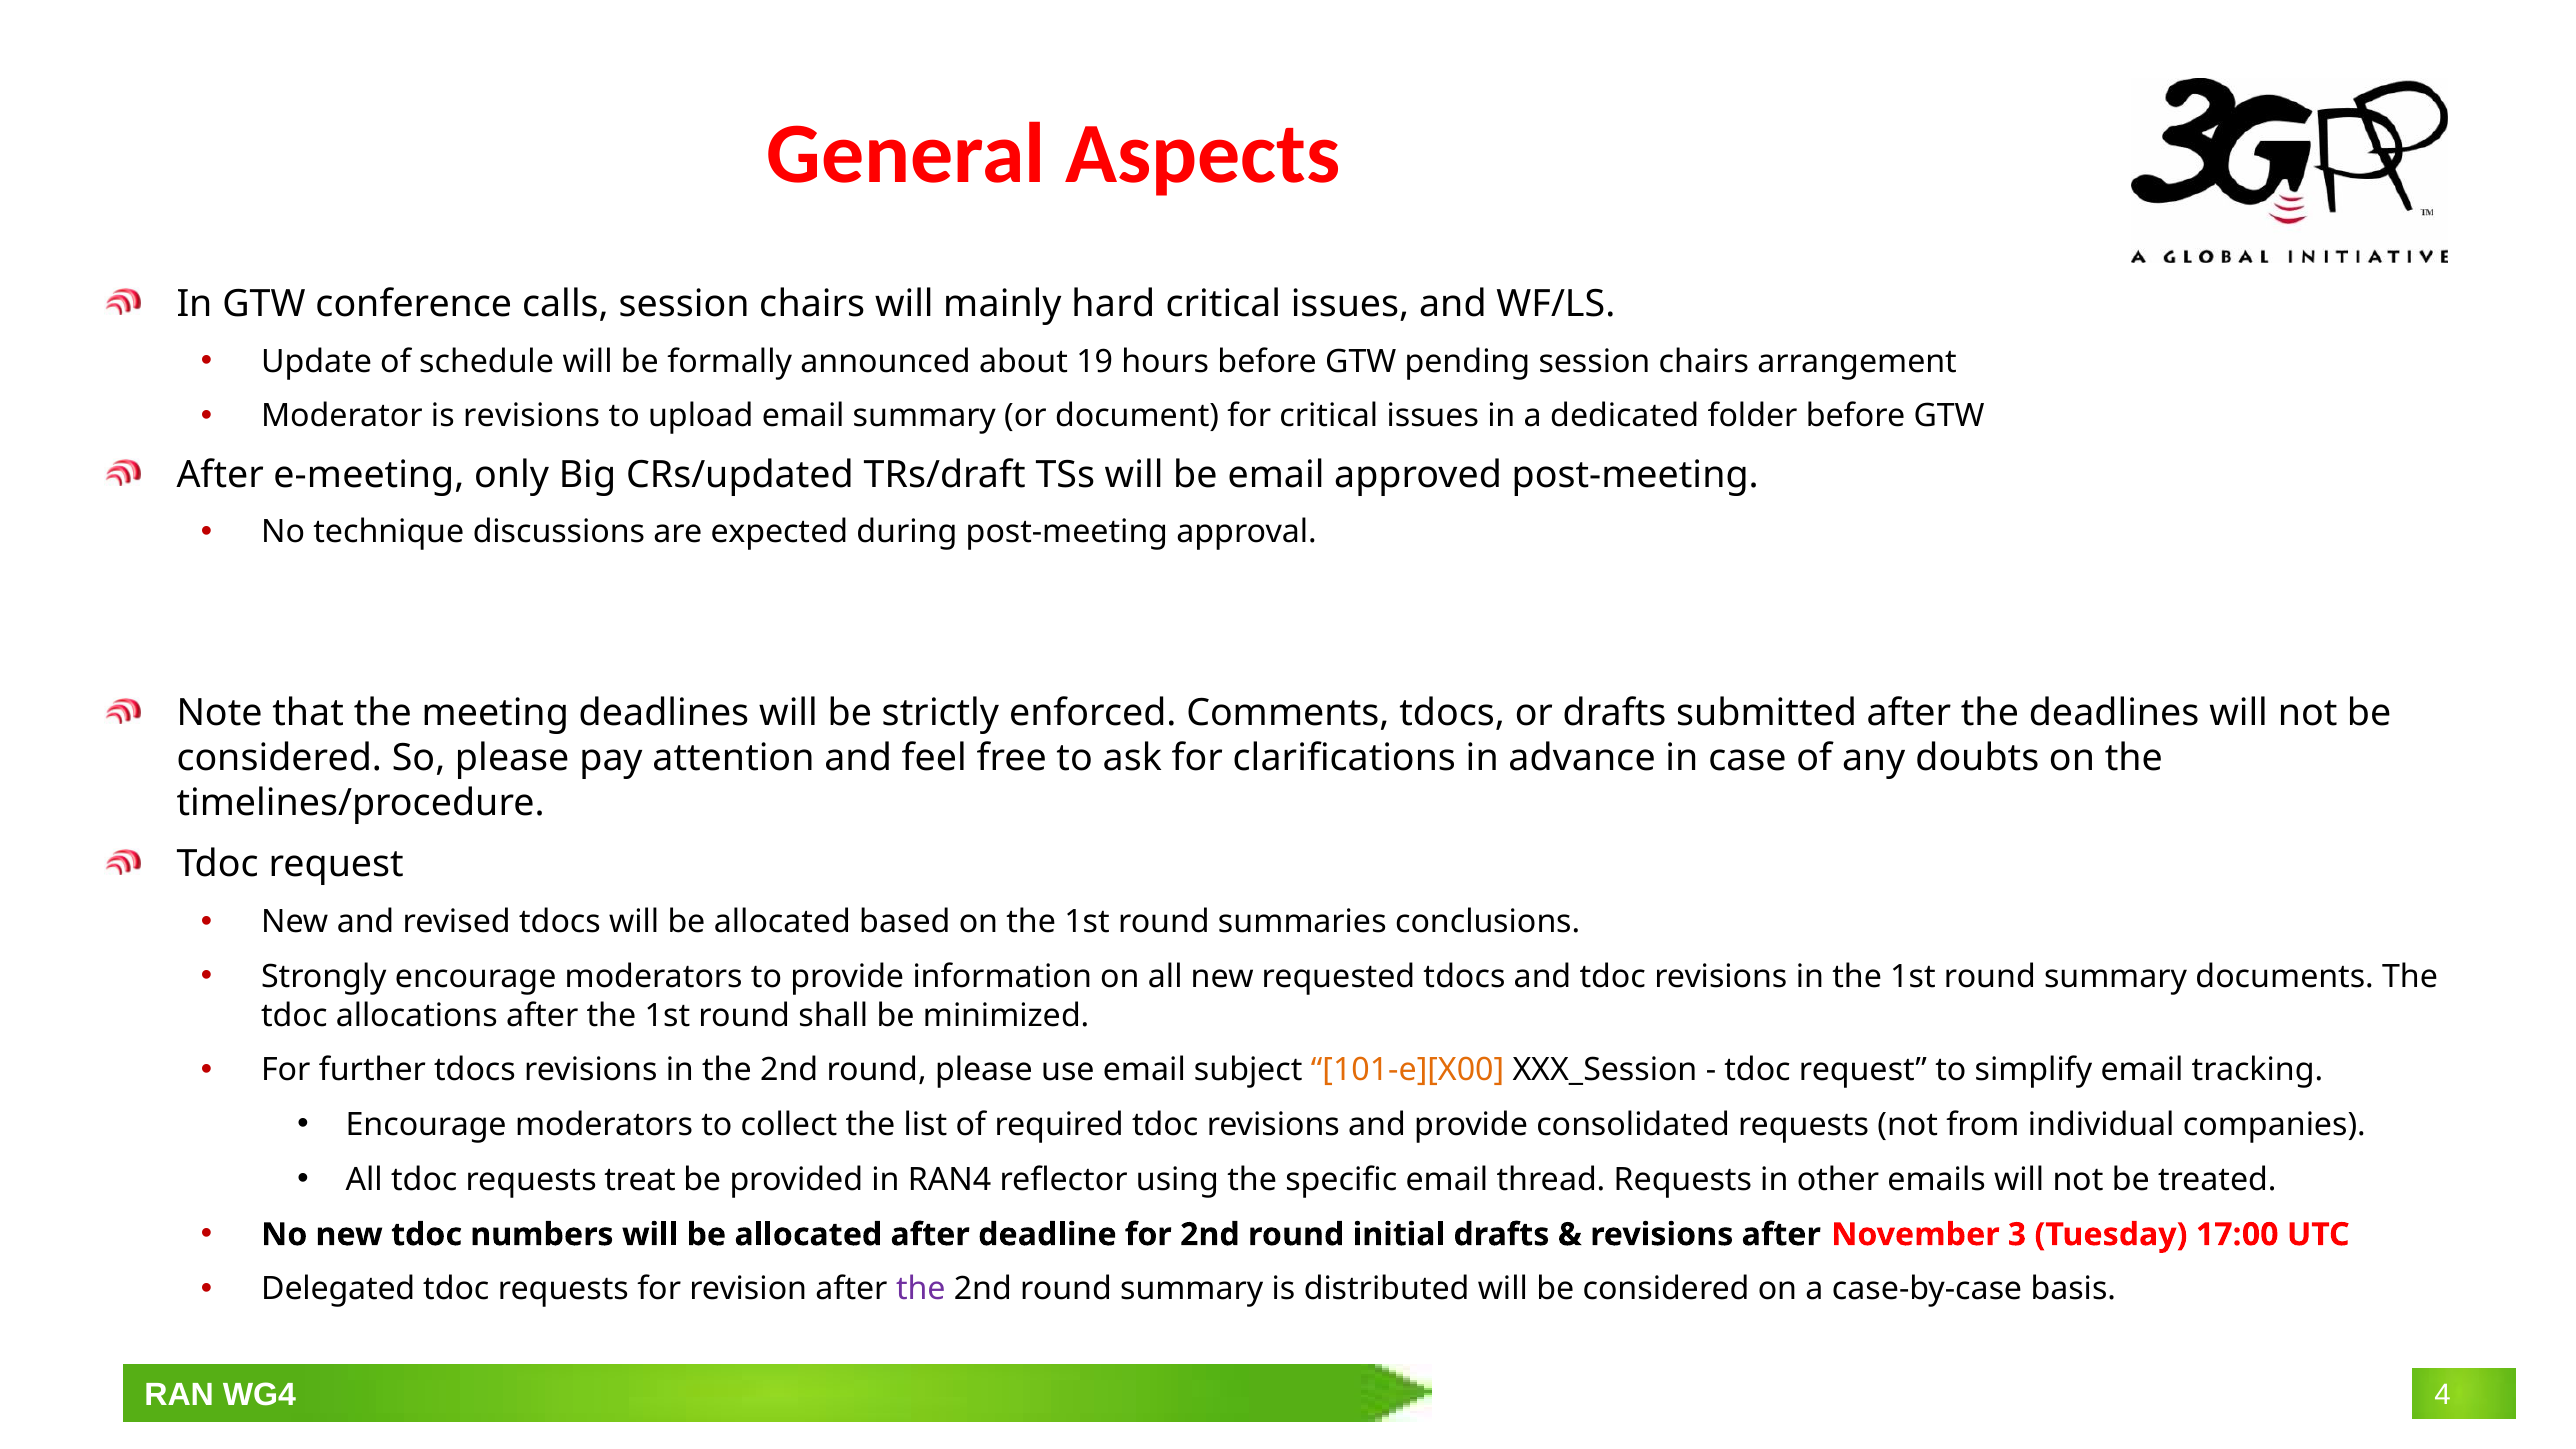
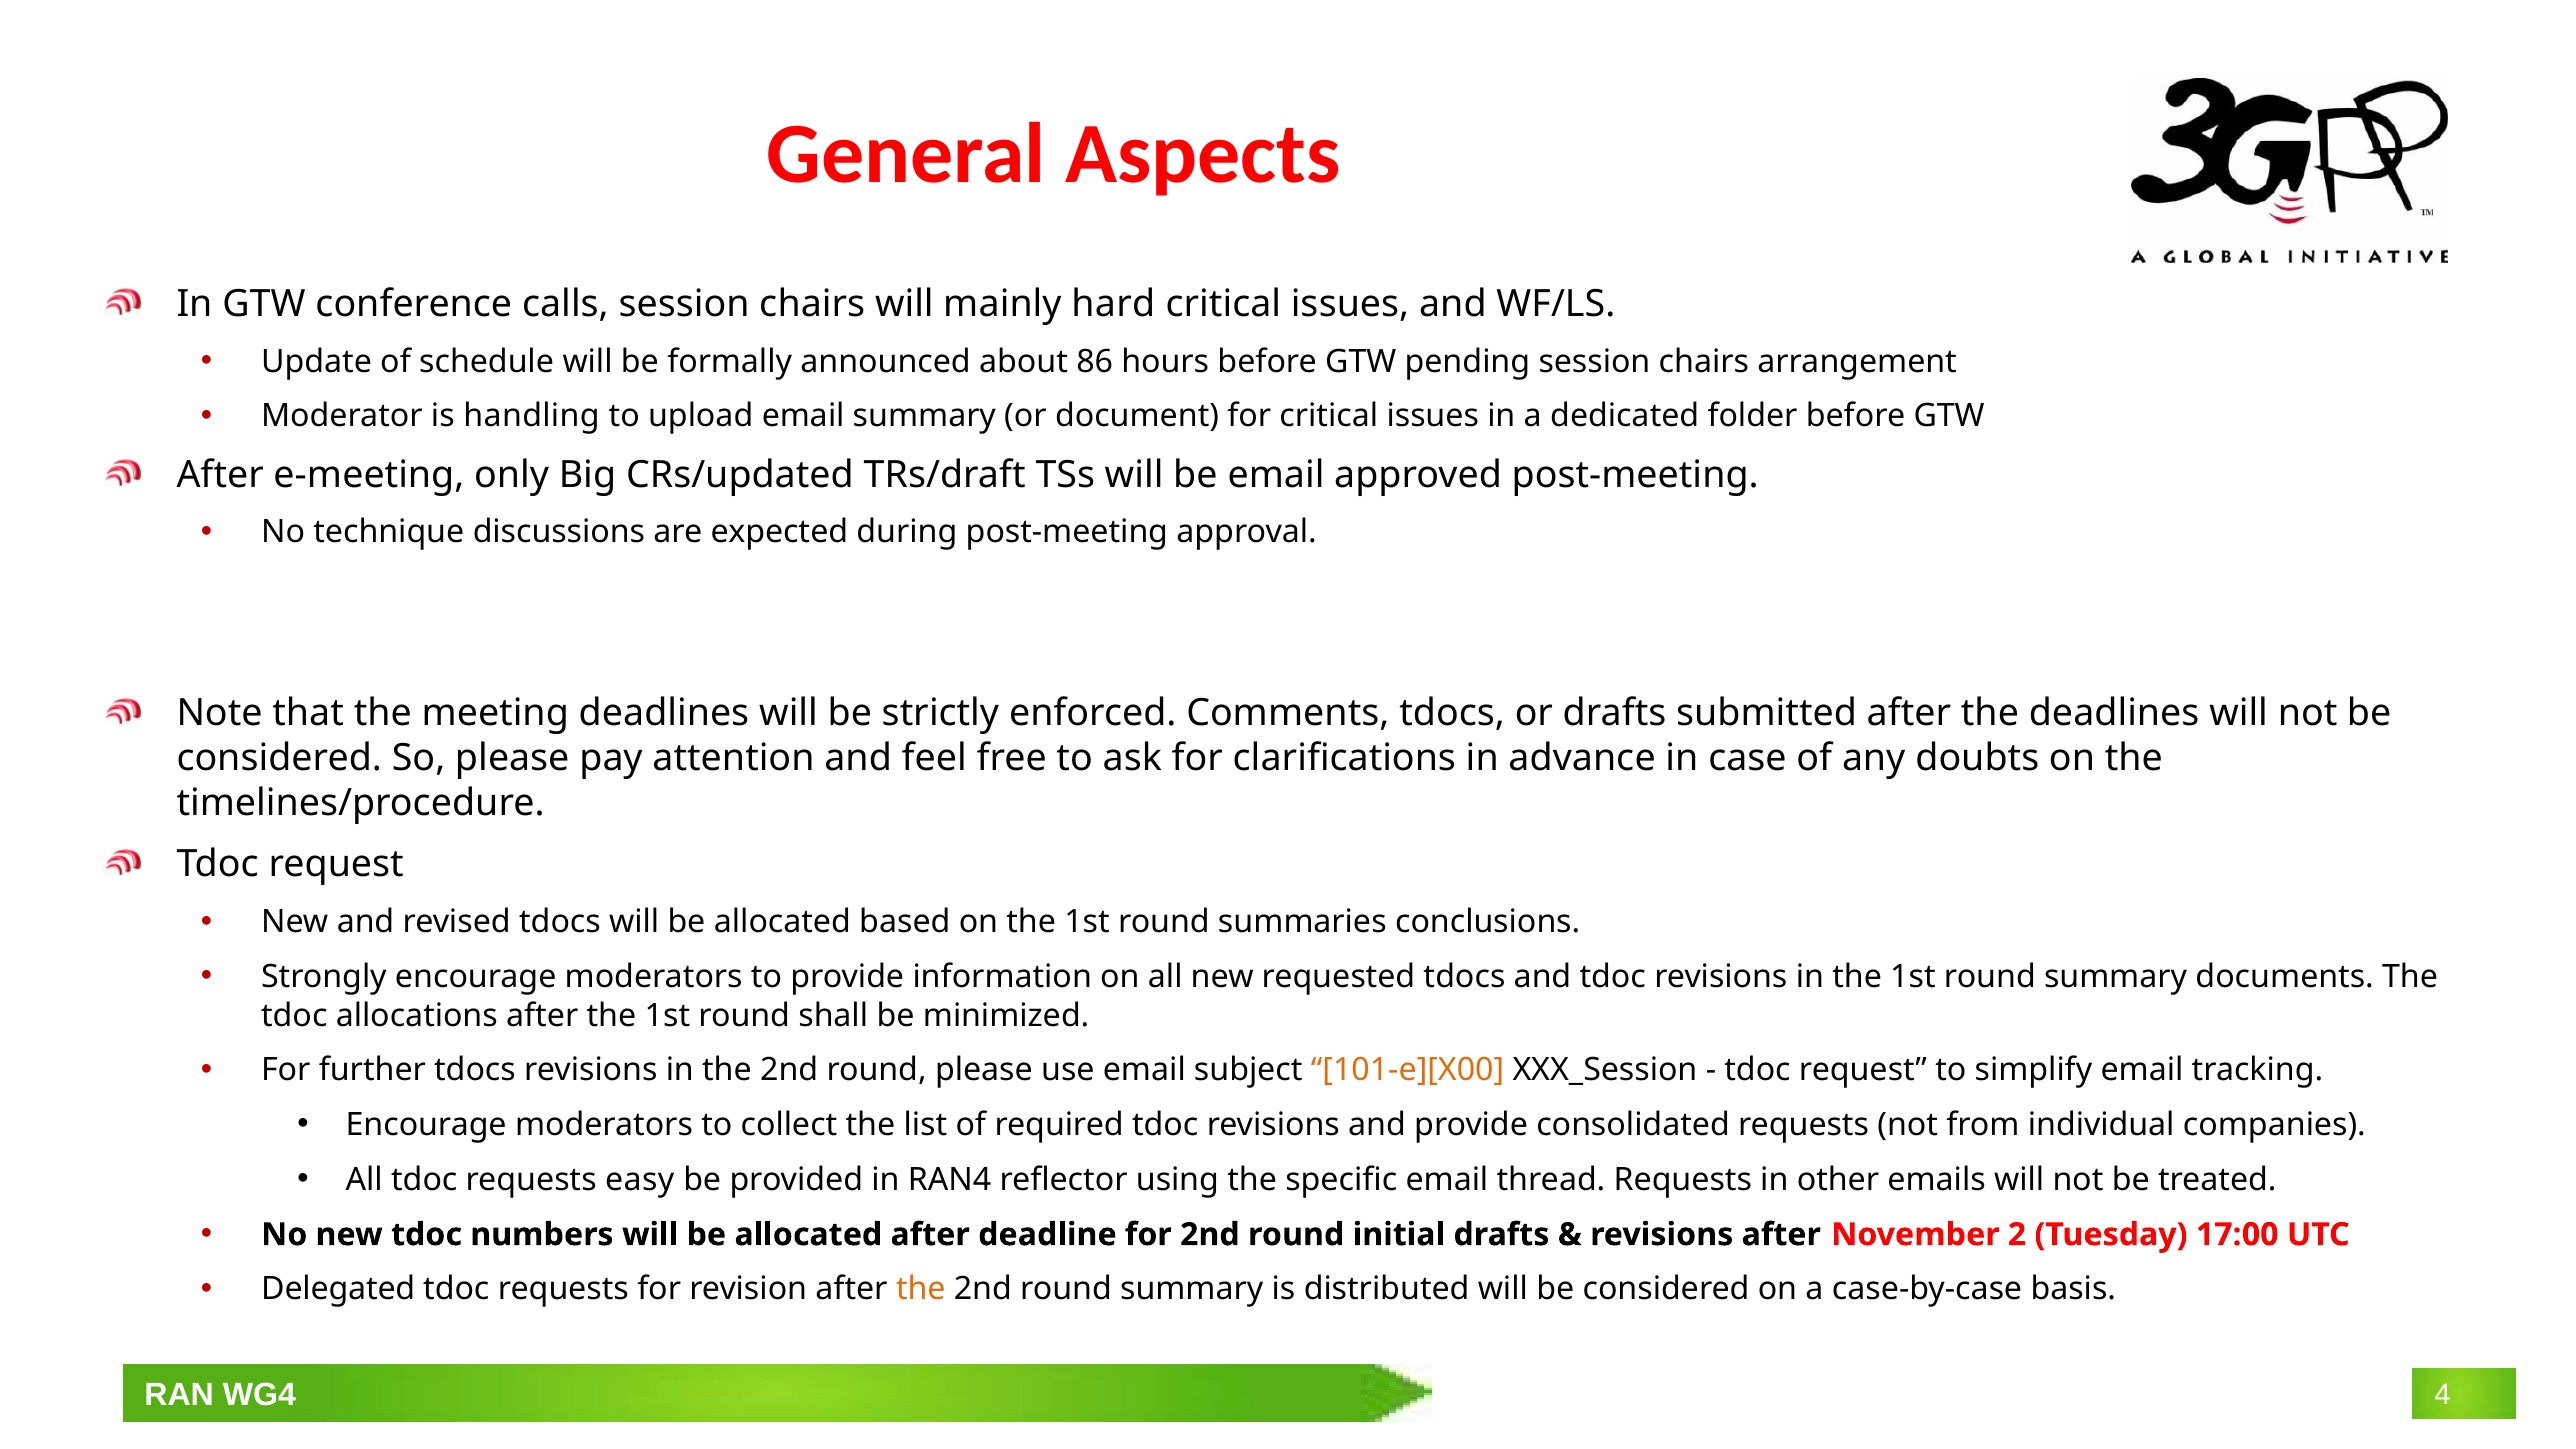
19: 19 -> 86 (1095, 361)
is revisions: revisions -> handling (532, 416)
treat: treat -> easy (640, 1180)
3: 3 -> 2 (2017, 1235)
the colour: purple -> orange (921, 1289)
